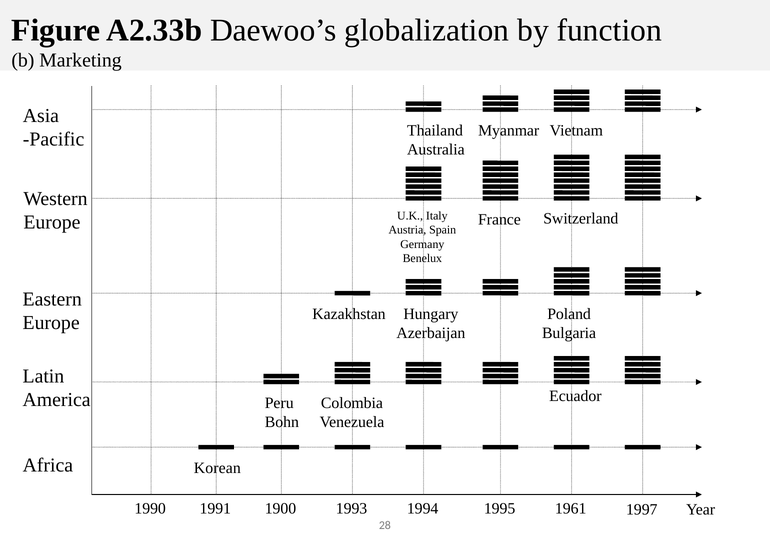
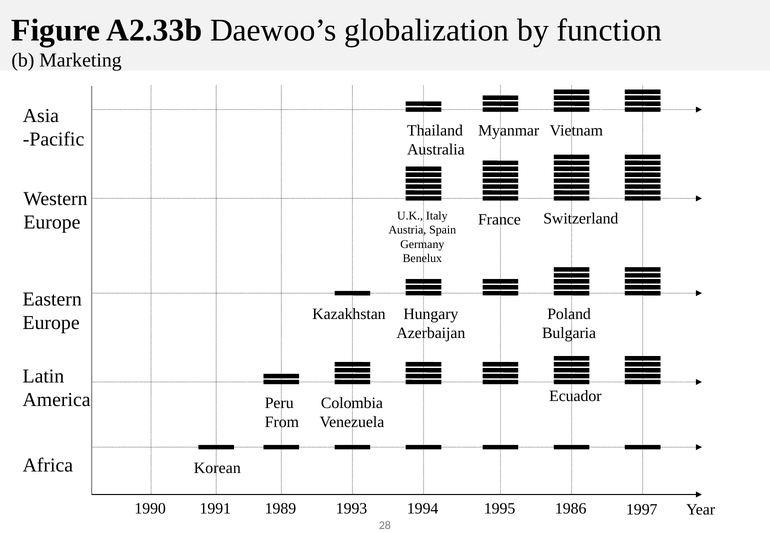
Bohn: Bohn -> From (282, 422)
1900: 1900 -> 1989 (280, 509)
1961: 1961 -> 1986 (571, 509)
